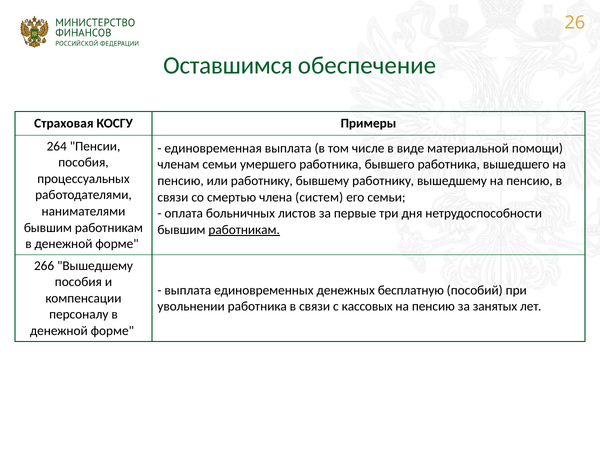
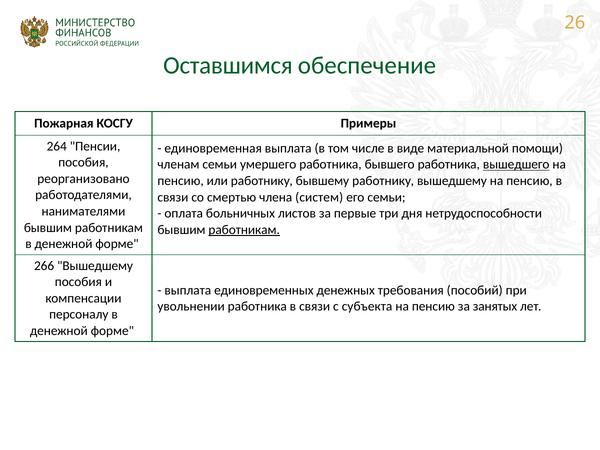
Страховая: Страховая -> Пожарная (64, 124)
вышедшего underline: none -> present (516, 165)
процессуальных: процессуальных -> реорганизовано (83, 179)
бесплатную: бесплатную -> требования (411, 290)
кассовых: кассовых -> субъекта (367, 306)
